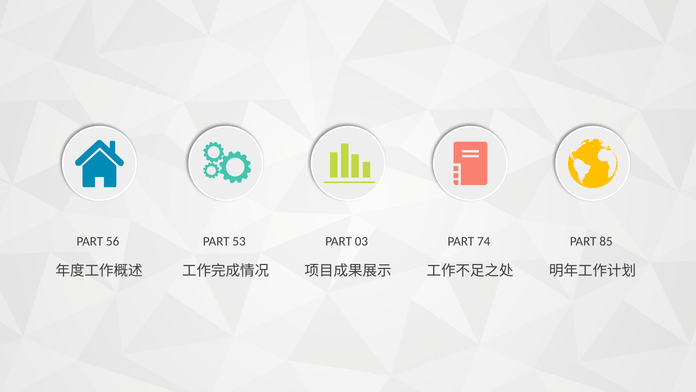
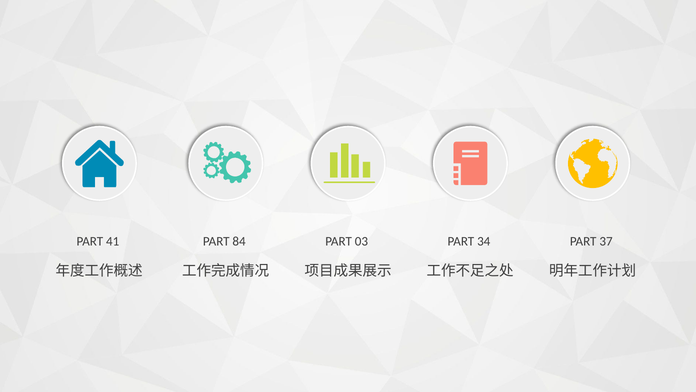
56: 56 -> 41 (113, 241)
53: 53 -> 84 (239, 241)
74: 74 -> 34 (484, 241)
85: 85 -> 37 (606, 241)
